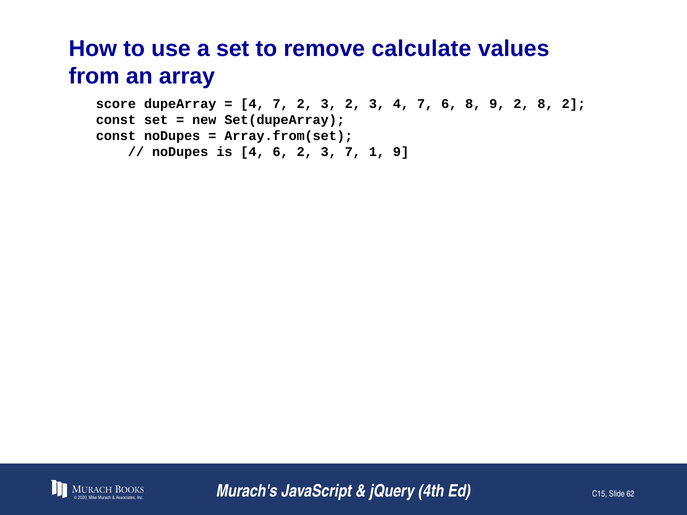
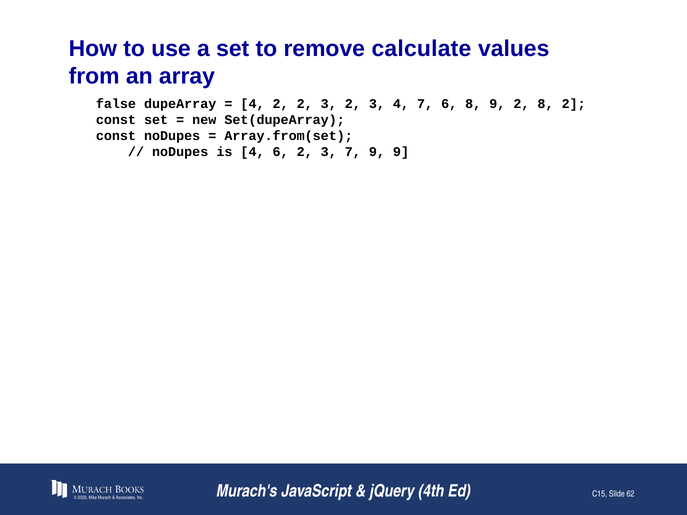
score: score -> false (116, 104)
7: 7 -> 2 (281, 104)
7 1: 1 -> 9 (377, 152)
